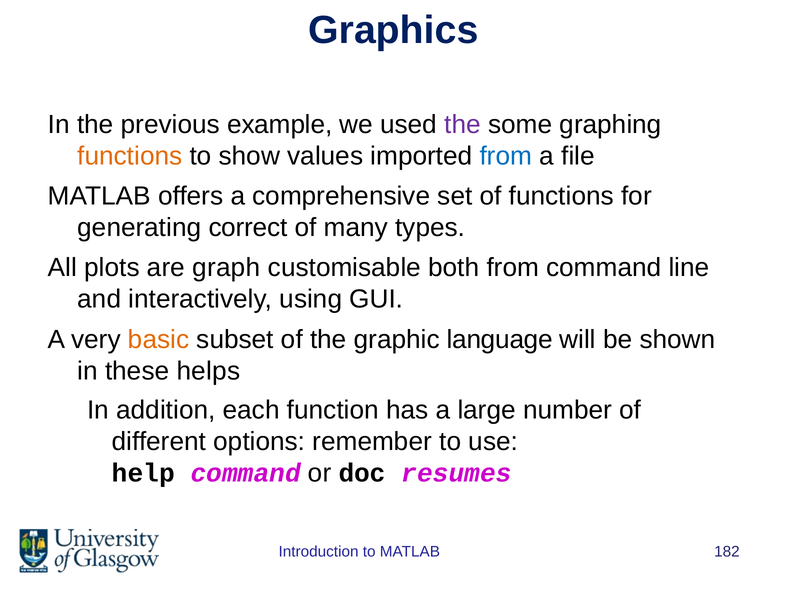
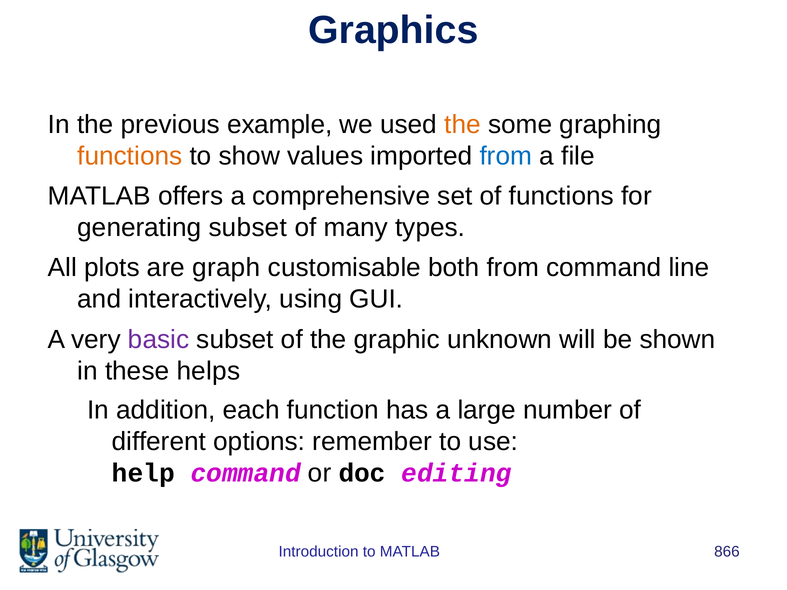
the colour: purple -> orange (462, 124)
generating correct: correct -> subset (248, 228)
basic colour: orange -> purple (159, 340)
language: language -> unknown (500, 340)
resumes: resumes -> editing (457, 473)
182: 182 -> 866 (727, 552)
